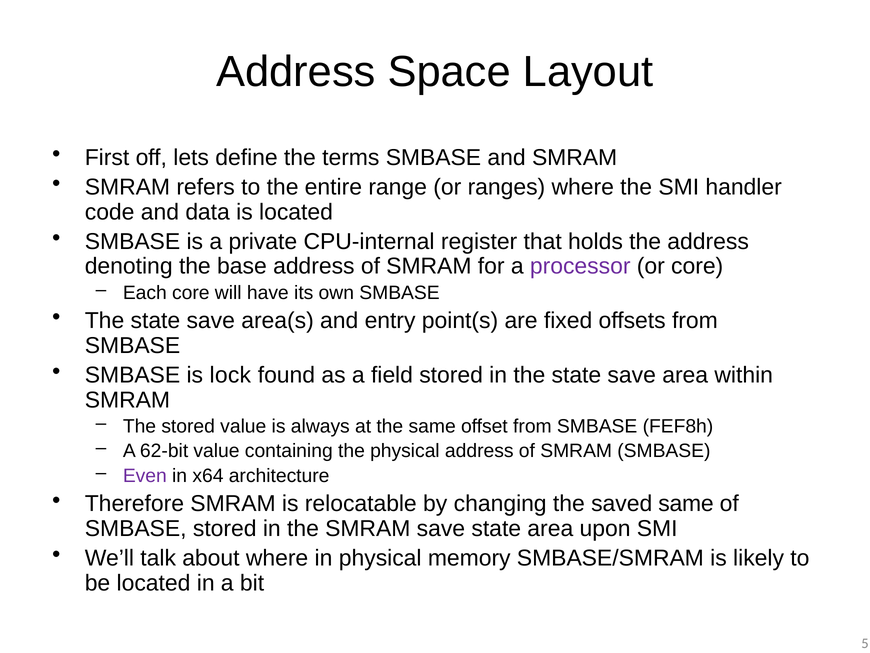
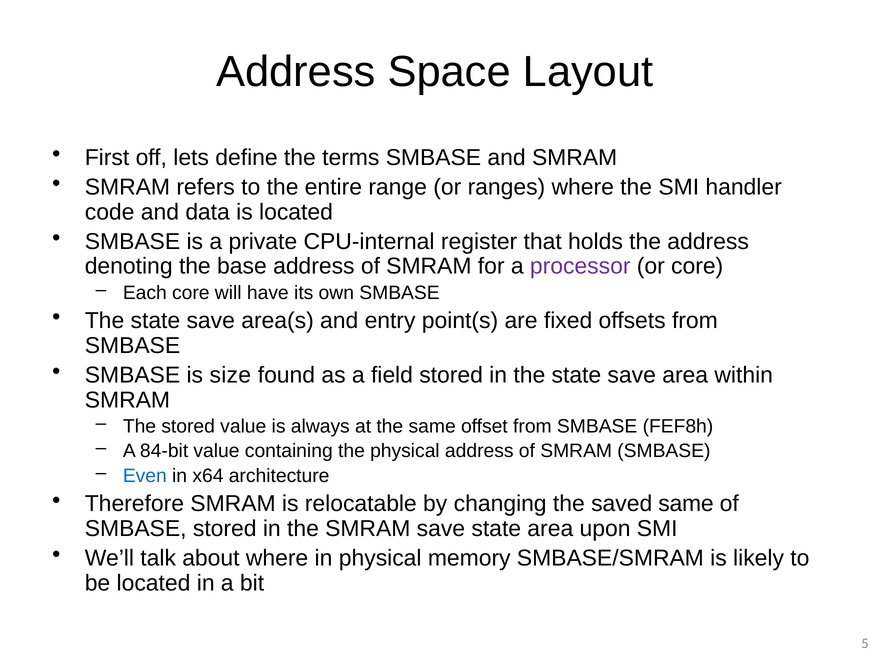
lock: lock -> size (230, 375)
62-bit: 62-bit -> 84-bit (164, 451)
Even colour: purple -> blue (145, 475)
